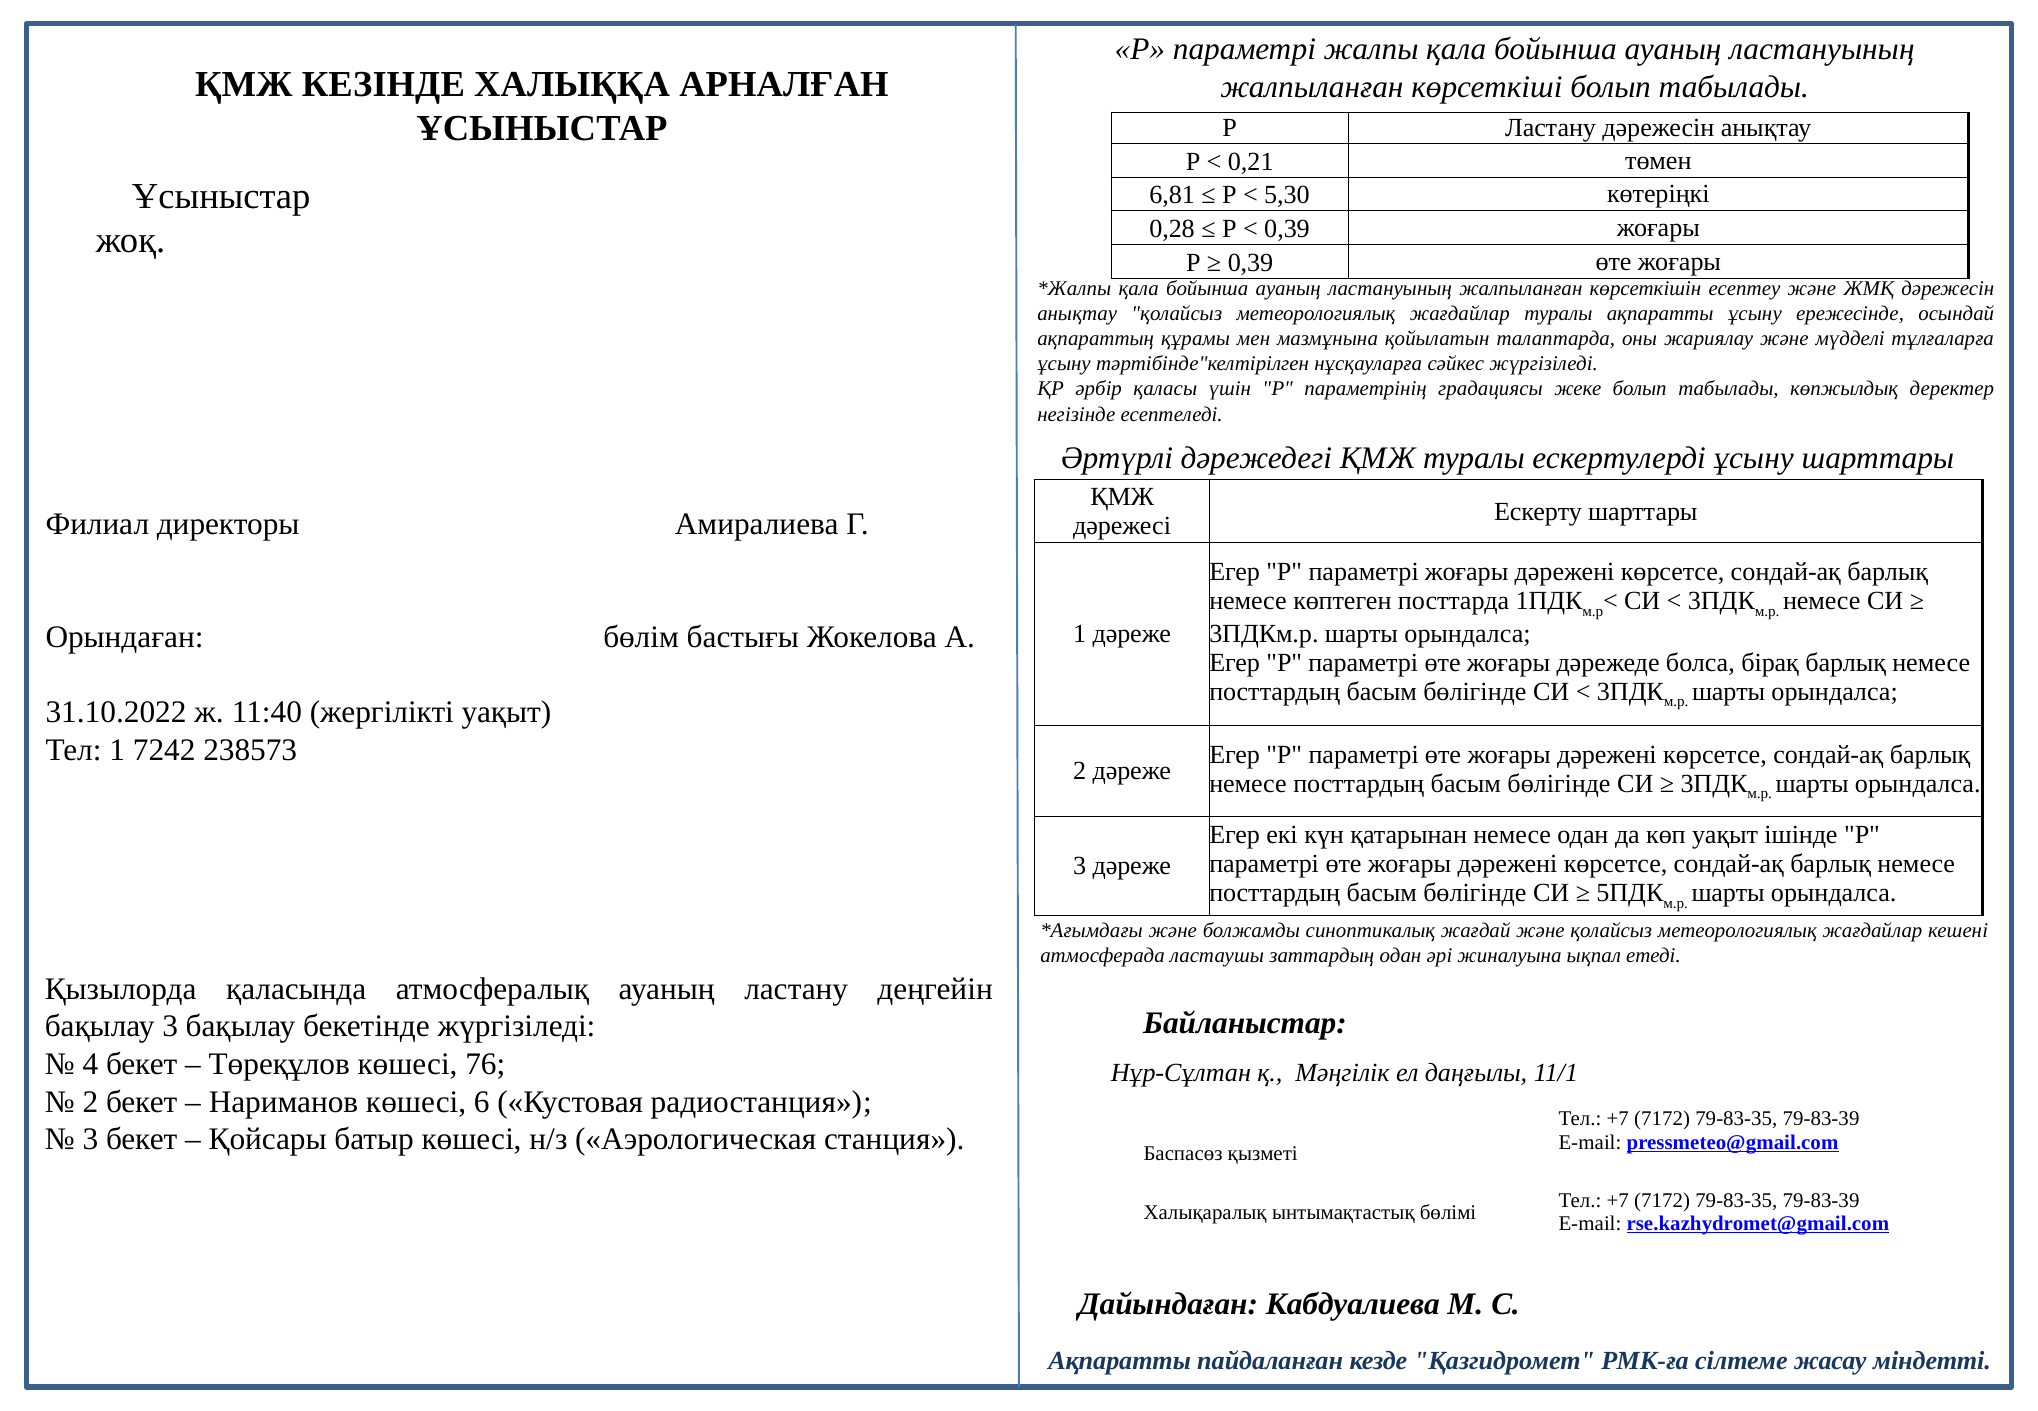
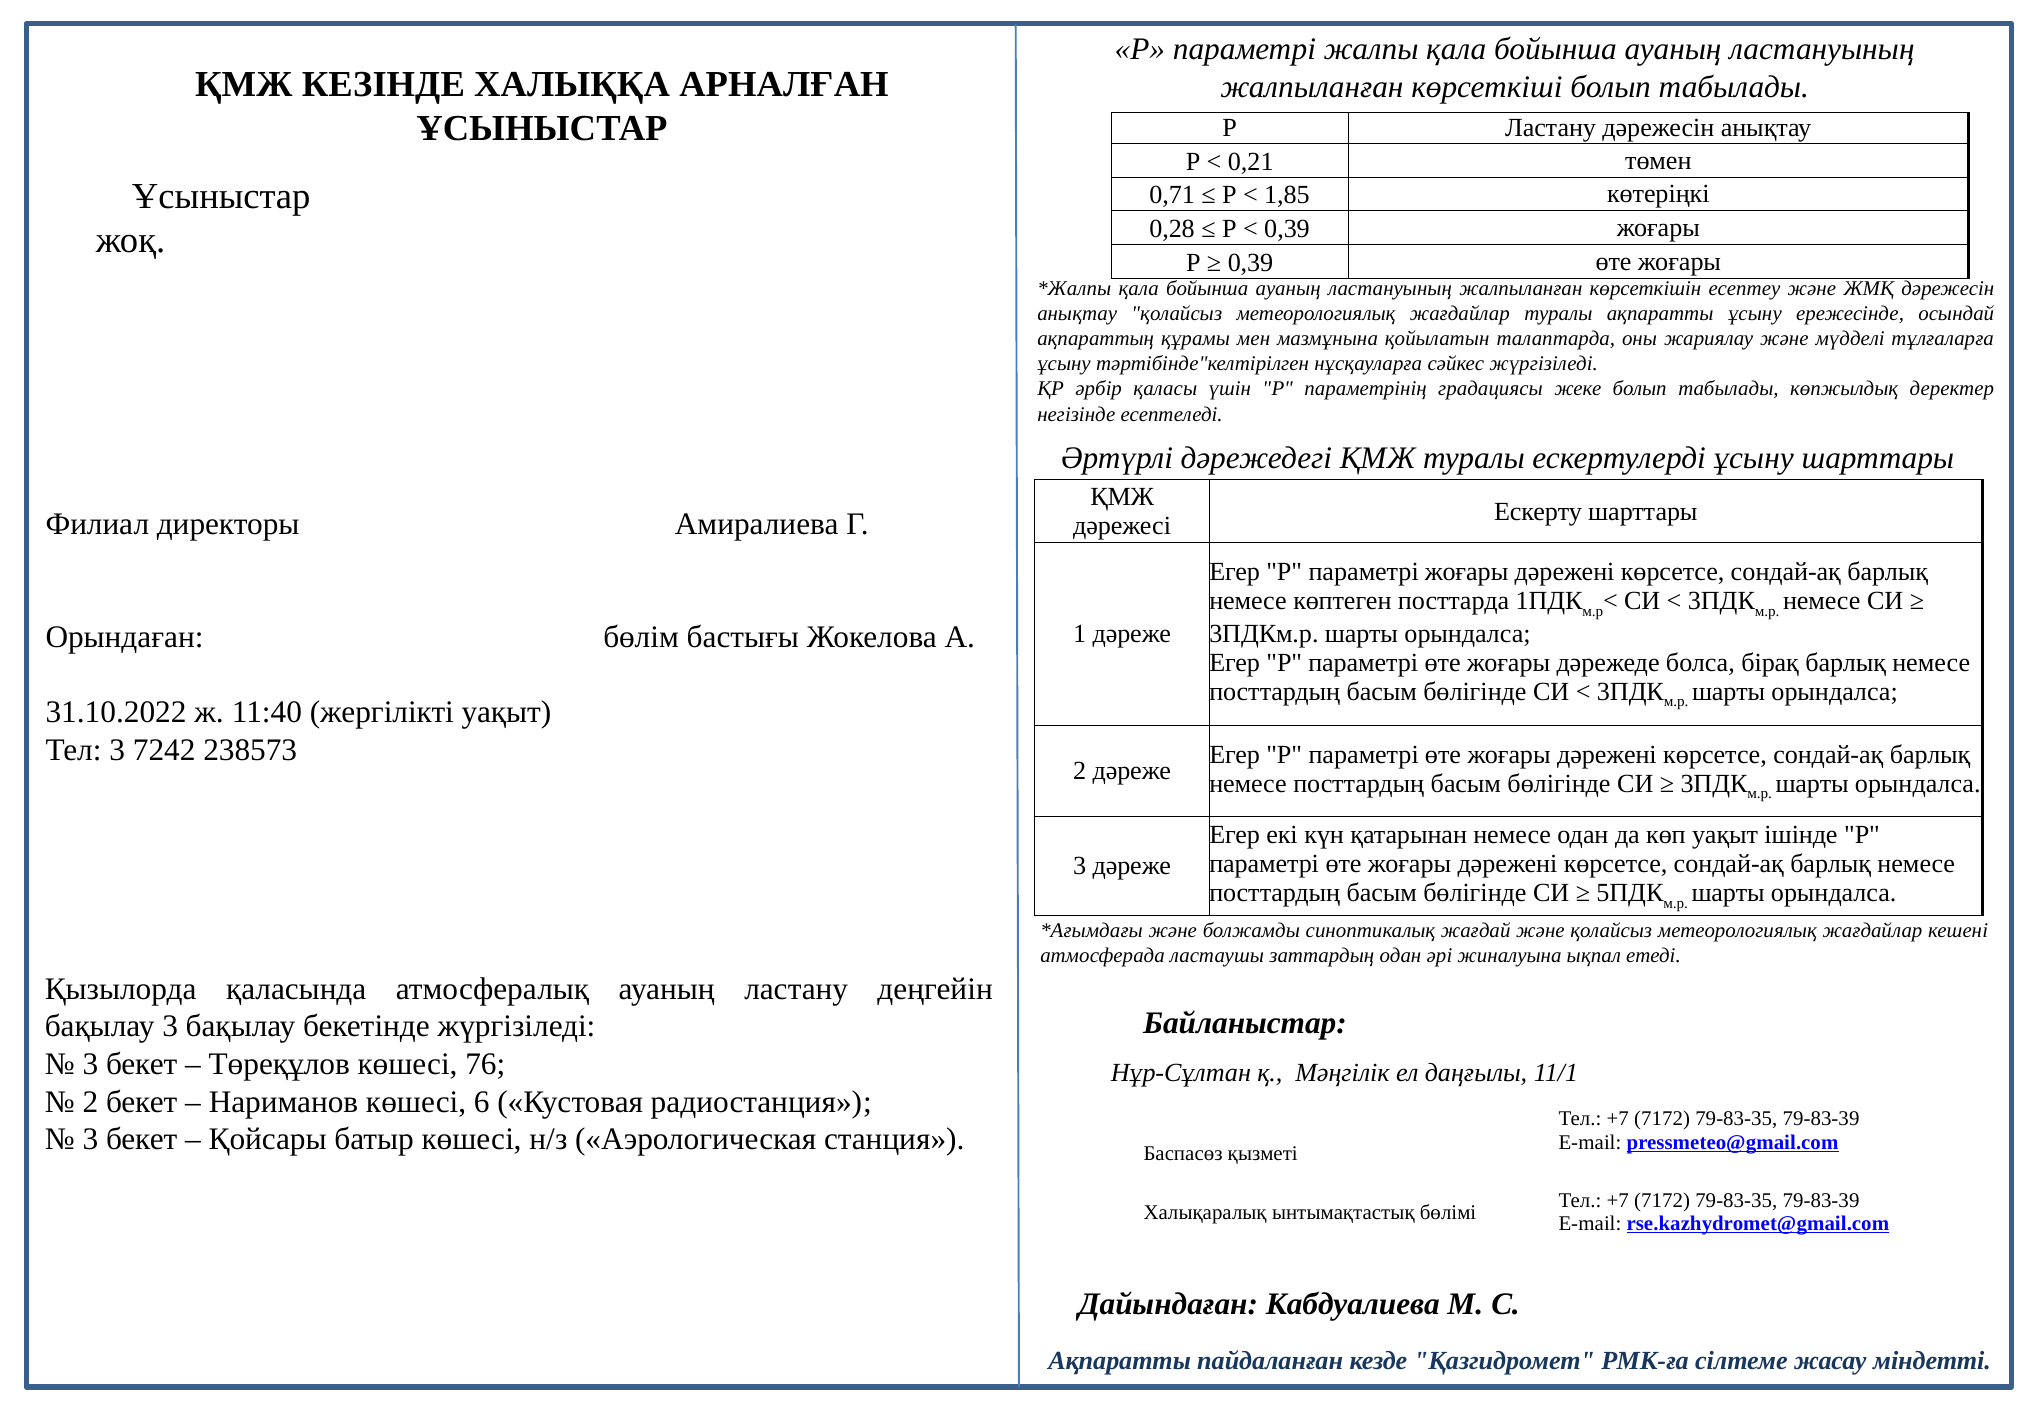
6,81: 6,81 -> 0,71 (1172, 195)
5,30: 5,30 -> 1,85 (1287, 195)
Тел 1: 1 -> 3 (117, 750)
4: 4 -> 3 (90, 1064)
